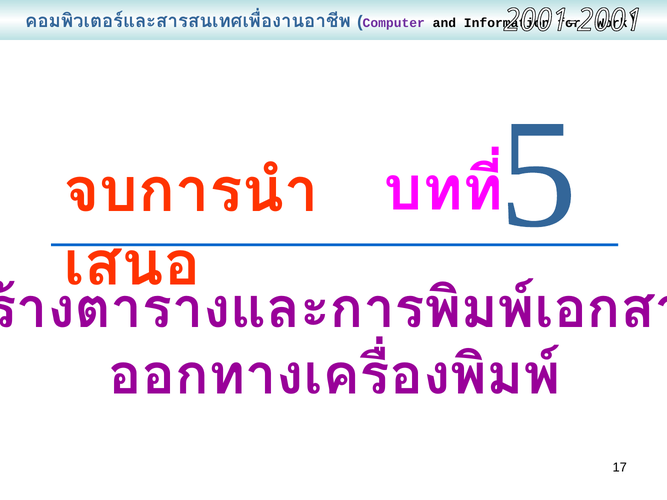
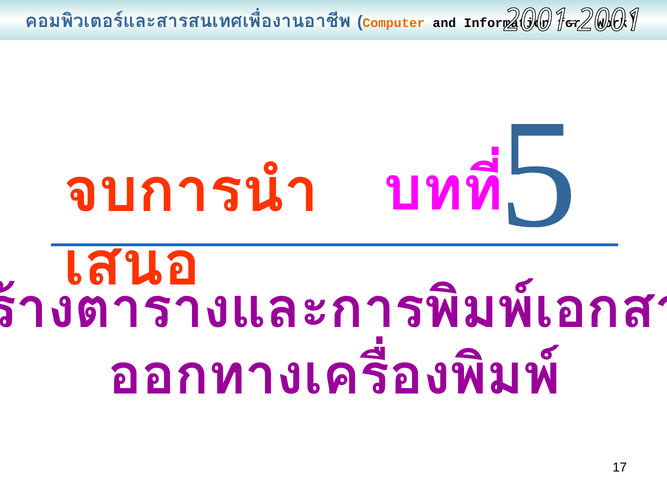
Computer colour: purple -> orange (394, 23)
